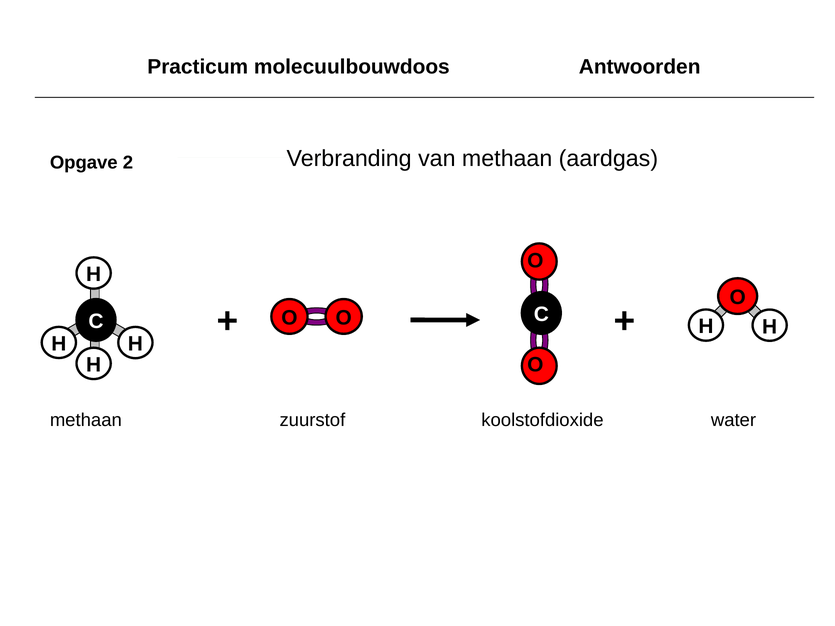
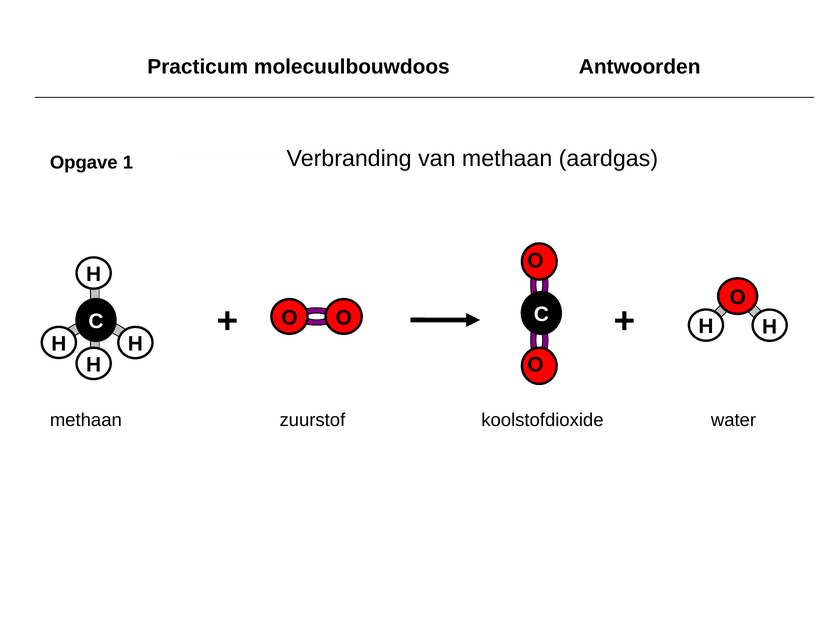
2: 2 -> 1 (128, 163)
